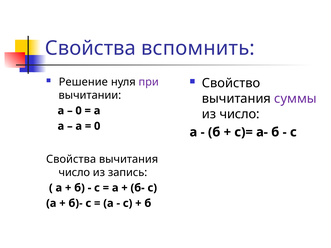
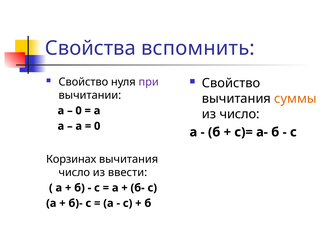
Решение: Решение -> Свойство (83, 82)
суммы colour: purple -> orange (295, 99)
Свойства: Свойства -> Корзинах (71, 159)
запись: запись -> ввести (128, 173)
